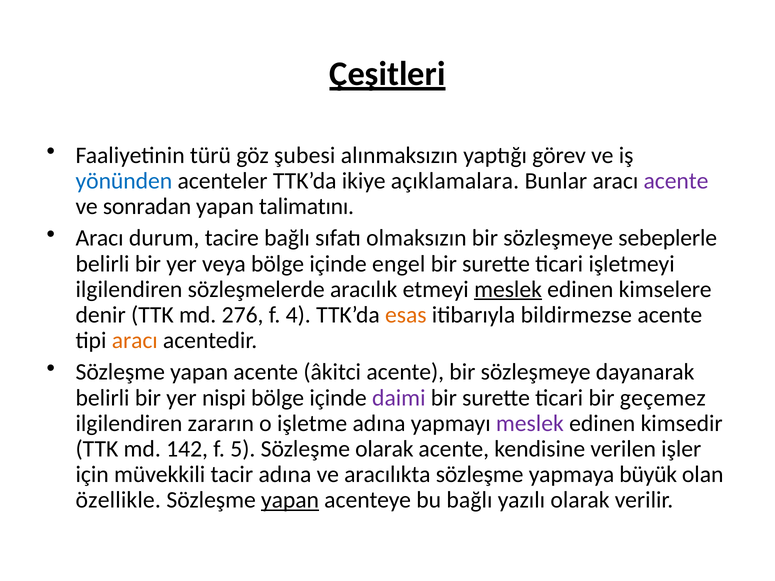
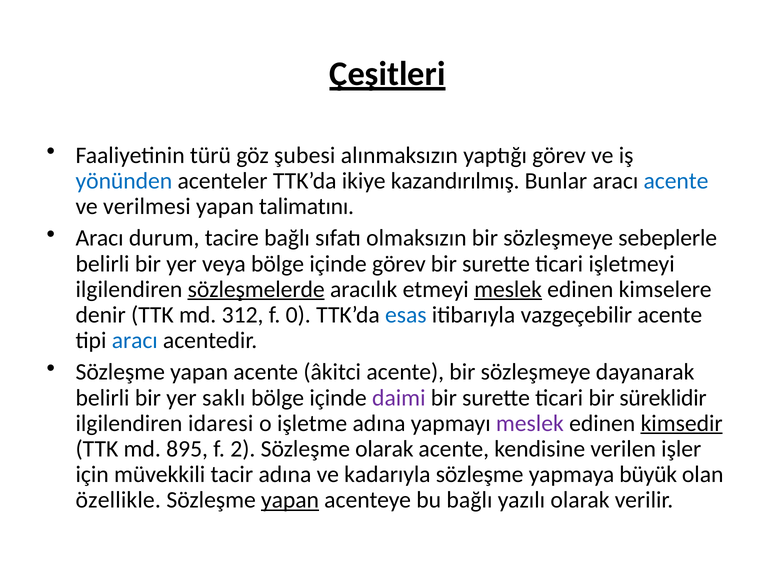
açıklamalara: açıklamalara -> kazandırılmış (455, 181)
acente colour: purple -> blue (676, 181)
sonradan: sonradan -> verilmesi (147, 207)
içinde engel: engel -> görev (399, 264)
sözleşmelerde underline: none -> present (256, 289)
276: 276 -> 312 (243, 315)
4: 4 -> 0 (298, 315)
esas colour: orange -> blue (406, 315)
bildirmezse: bildirmezse -> vazgeçebilir (576, 315)
aracı colour: orange -> blue (135, 341)
nispi: nispi -> saklı (224, 398)
geçemez: geçemez -> süreklidir (663, 398)
zararın: zararın -> idaresi (221, 423)
kimsedir underline: none -> present (682, 423)
142: 142 -> 895 (187, 449)
5: 5 -> 2 (243, 449)
aracılıkta: aracılıkta -> kadarıyla (387, 475)
